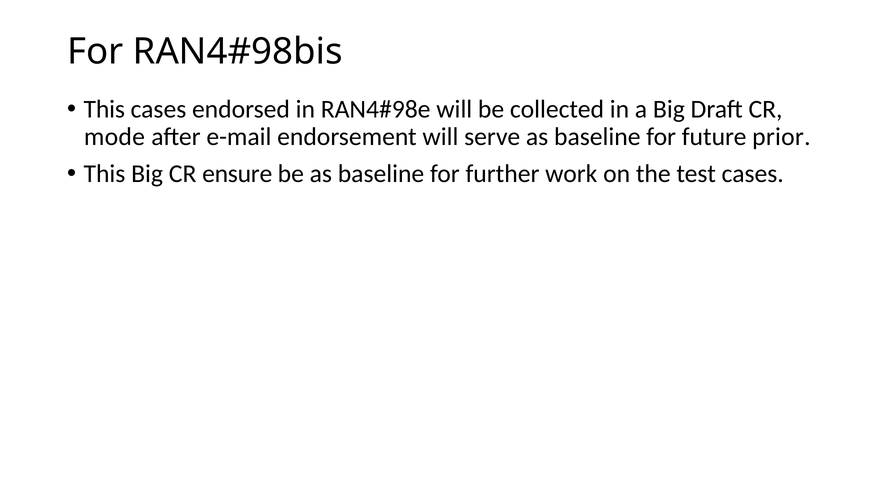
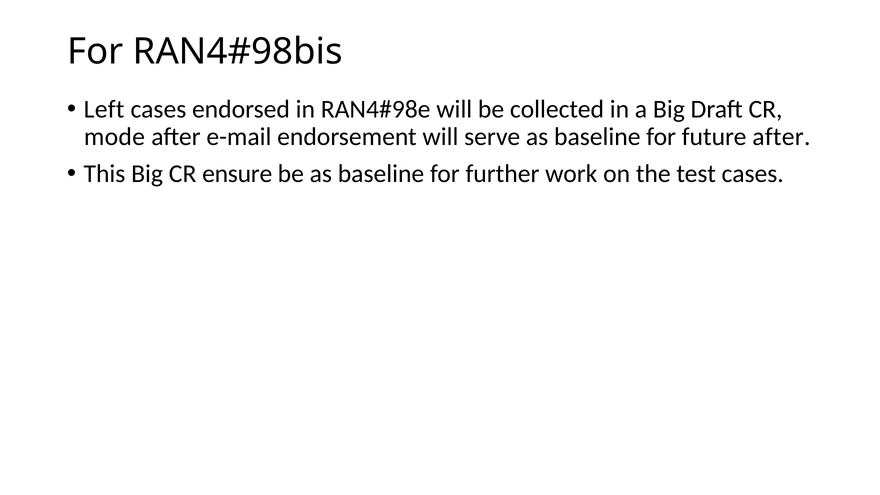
This: This -> Left (104, 109)
future prior: prior -> after (781, 137)
